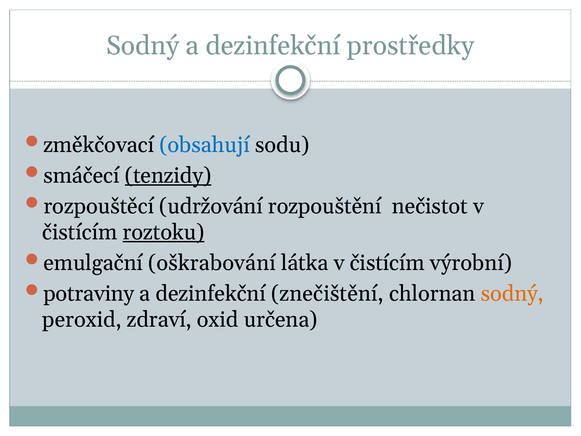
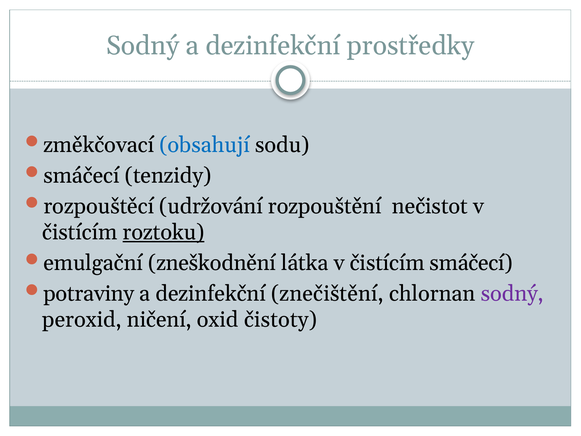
tenzidy underline: present -> none (168, 176)
oškrabování: oškrabování -> zneškodnění (212, 263)
čistícím výrobní: výrobní -> smáčecí (471, 263)
sodný colour: orange -> purple (512, 293)
zdraví: zdraví -> ničení (159, 320)
určena: určena -> čistoty (280, 320)
